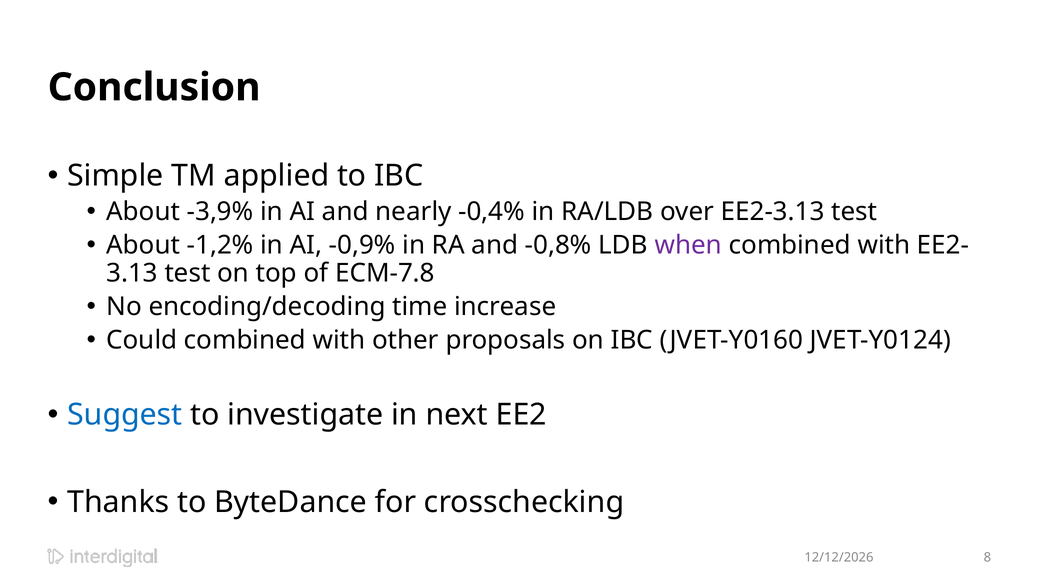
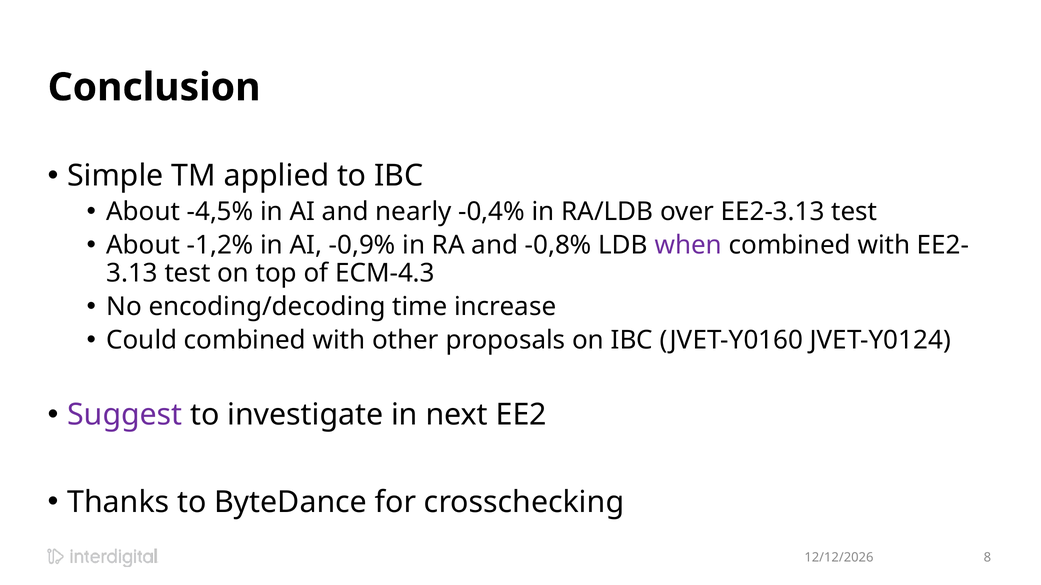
-3,9%: -3,9% -> -4,5% (220, 212)
ECM-7.8: ECM-7.8 -> ECM-4.3 (385, 273)
Suggest colour: blue -> purple (125, 415)
